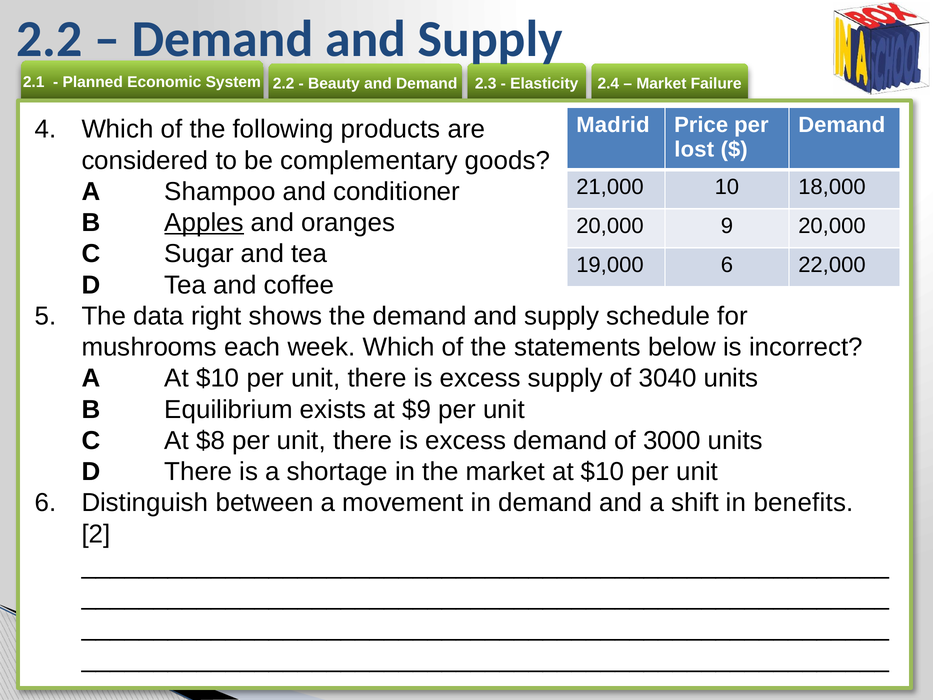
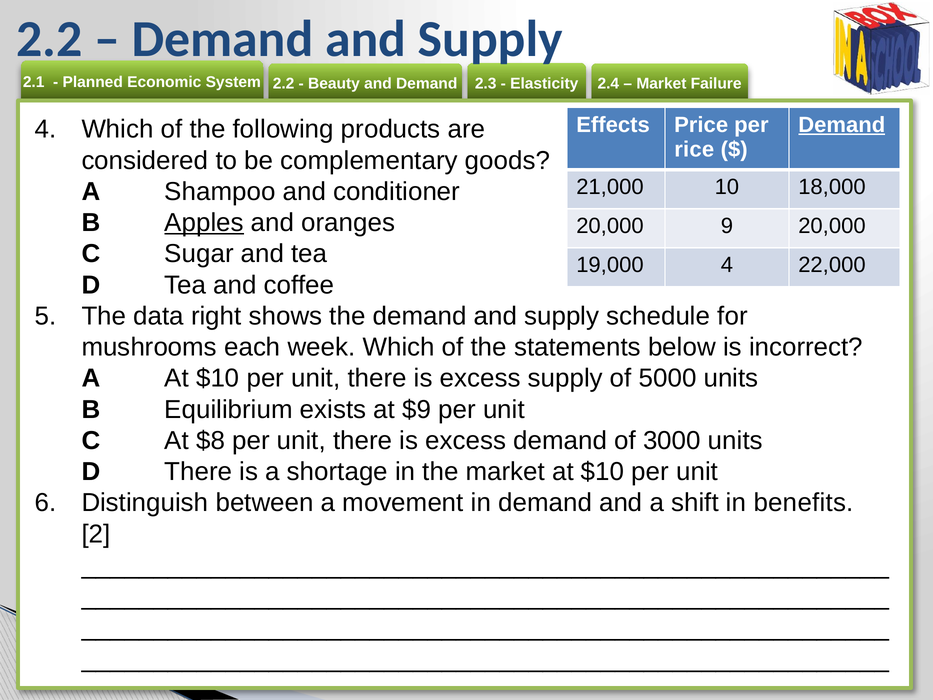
Madrid: Madrid -> Effects (613, 125)
Demand underline: none -> present (842, 125)
lost: lost -> rice (694, 150)
19,000 6: 6 -> 4 (727, 265)
3040: 3040 -> 5000 (668, 378)
